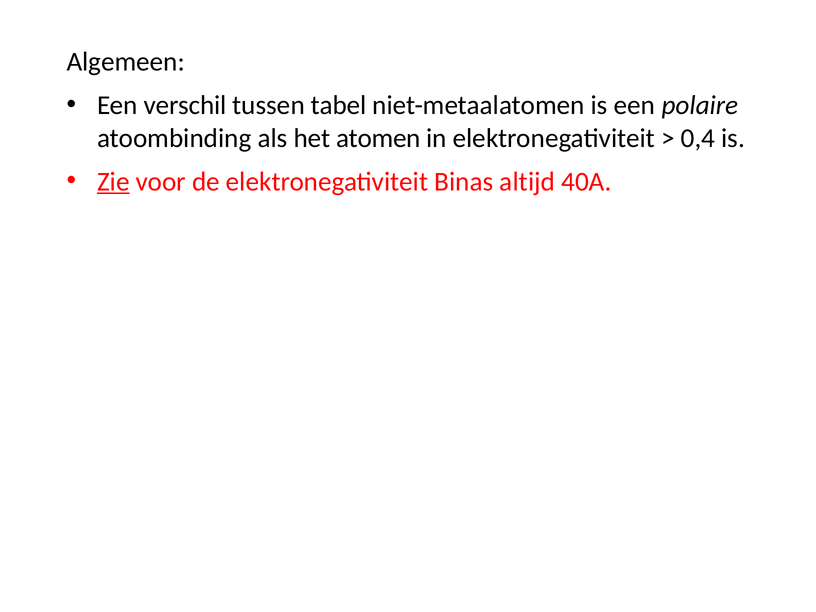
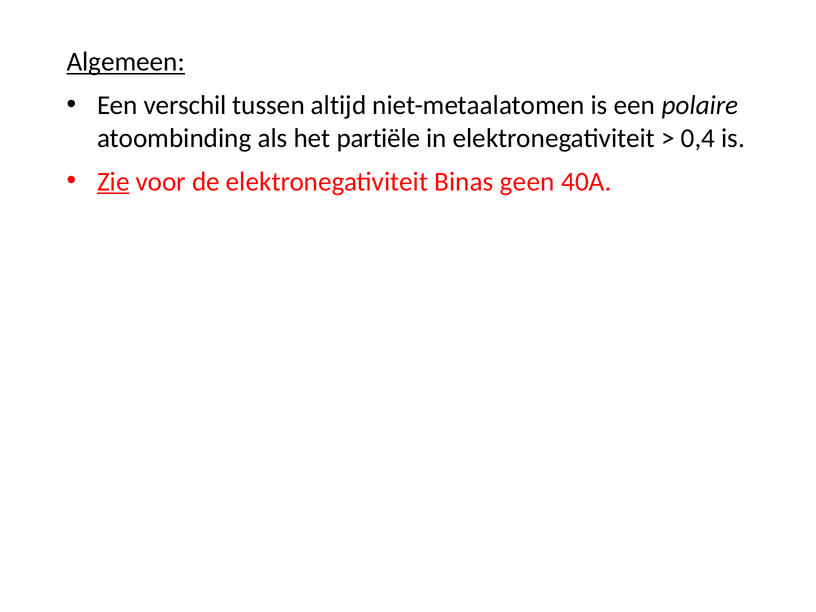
Algemeen underline: none -> present (126, 62)
tabel: tabel -> altijd (339, 105)
atomen: atomen -> partiële (378, 138)
altijd: altijd -> geen (527, 182)
